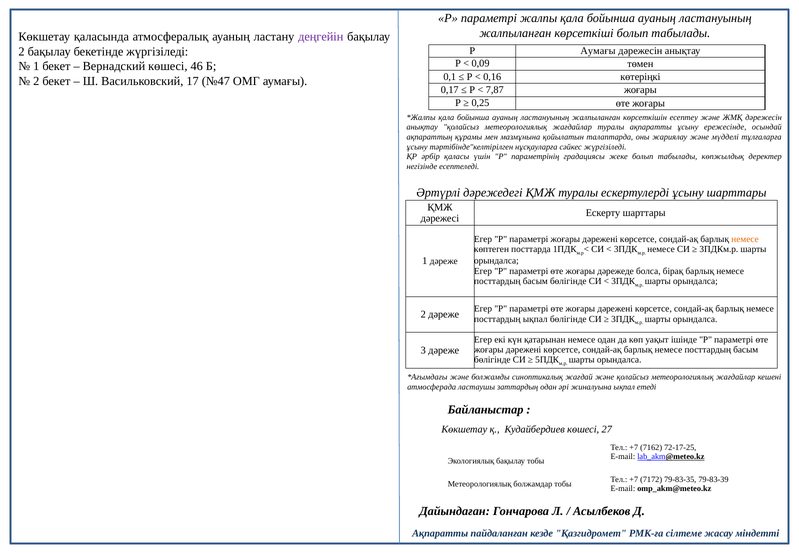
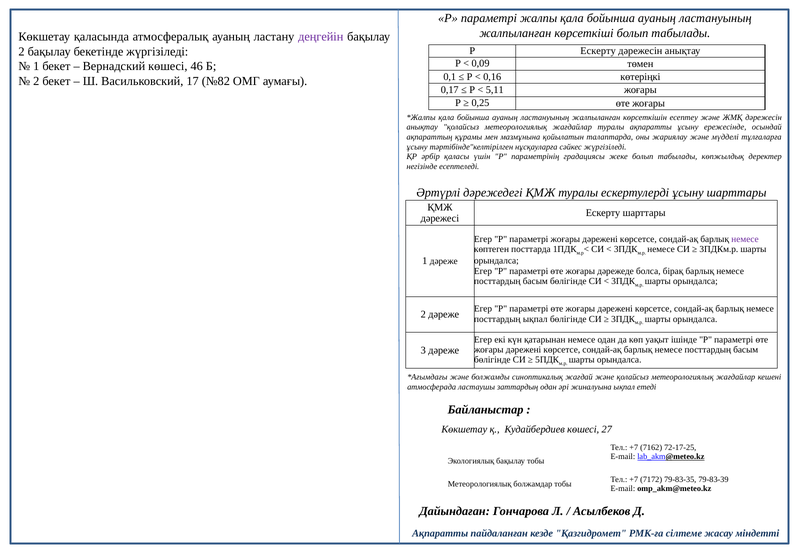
Р Аумағы: Аумағы -> Ескерту (598, 51)
№47: №47 -> №82 (216, 81)
7,87: 7,87 -> 5,11 (495, 90)
немесе colour: orange -> purple (745, 239)
